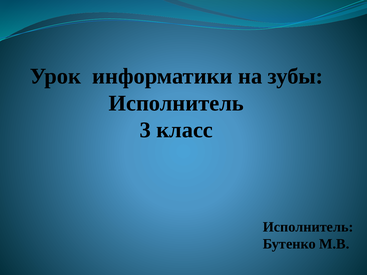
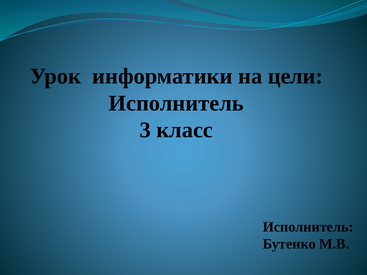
зубы: зубы -> цели (295, 76)
